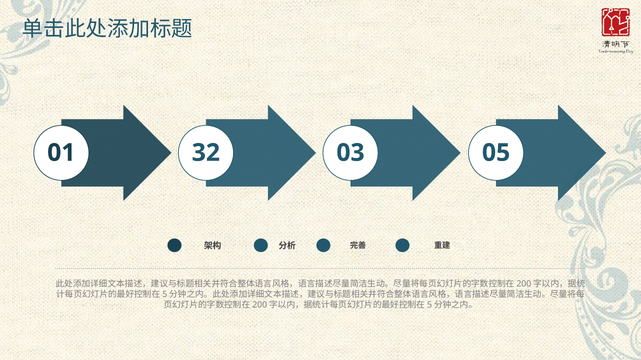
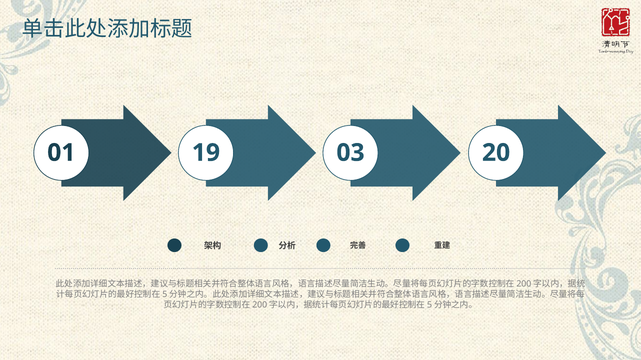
32: 32 -> 19 (206, 153)
05: 05 -> 20 (496, 153)
